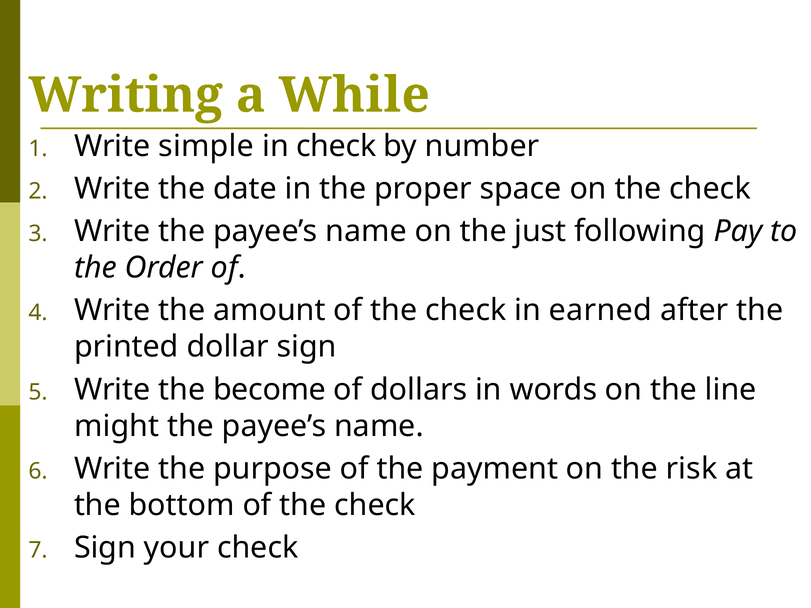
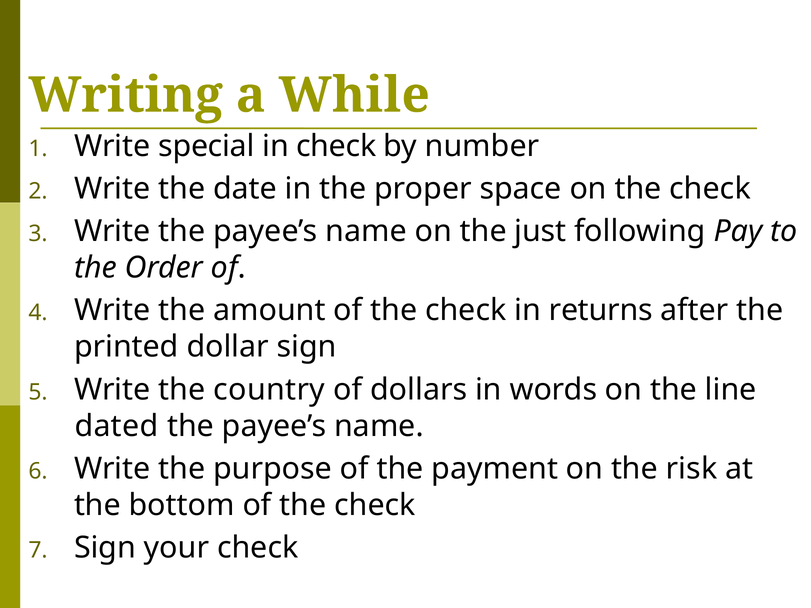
simple: simple -> special (206, 146)
earned: earned -> returns (601, 310)
become: become -> country (269, 390)
might: might -> dated (117, 426)
